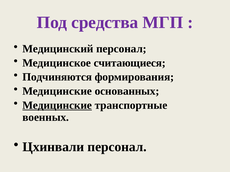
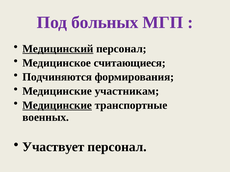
средства: средства -> больных (105, 22)
Медицинский underline: none -> present (58, 49)
основанных: основанных -> участникам (127, 91)
Цхинвали: Цхинвали -> Участвует (53, 147)
